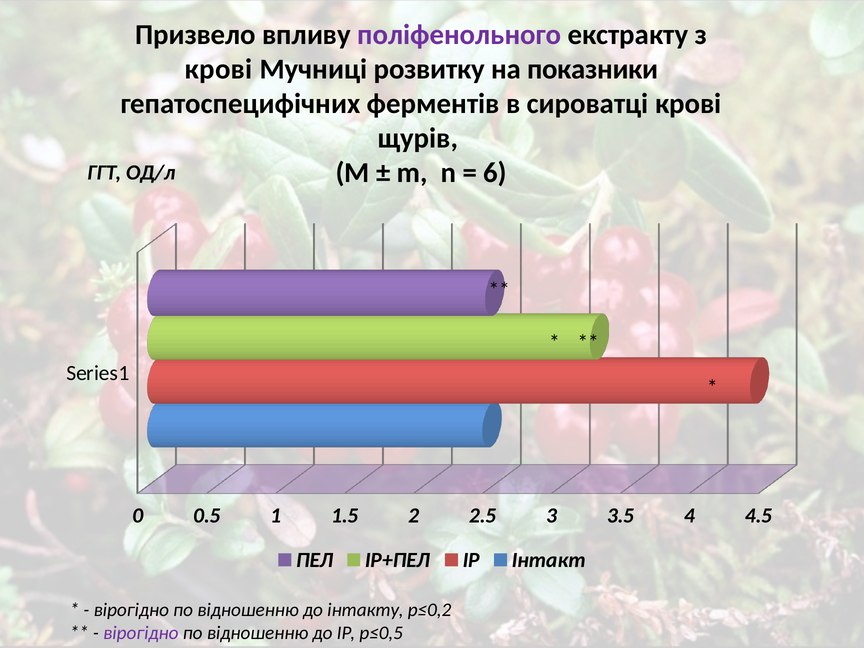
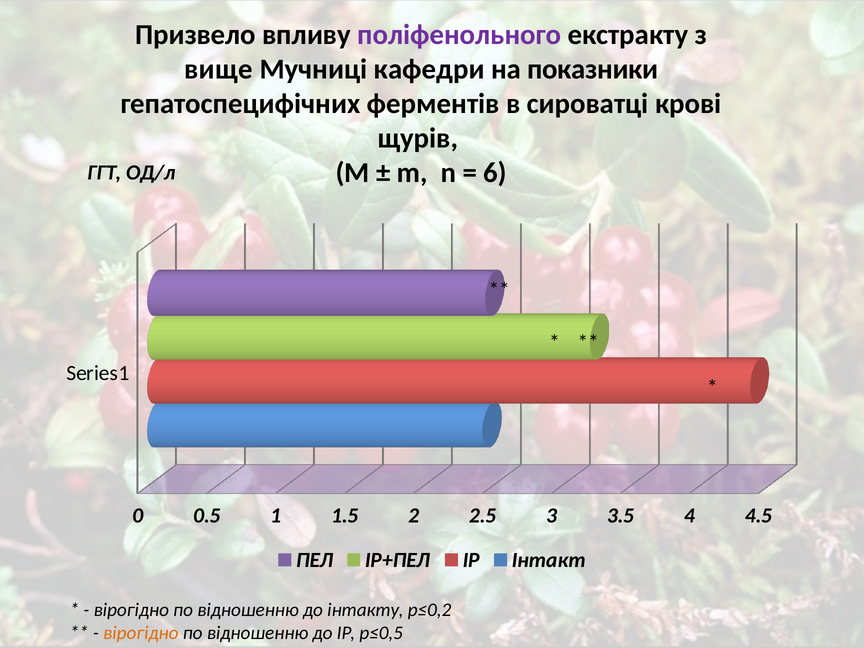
крові: крові -> вище (219, 69)
розвитку: розвитку -> кафедри (429, 69)
вірогідно colour: purple -> orange (141, 633)
